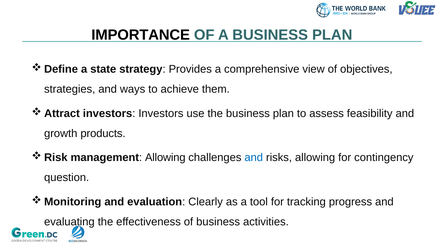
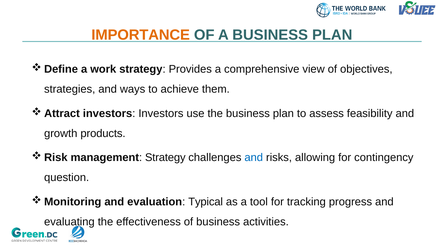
IMPORTANCE colour: black -> orange (141, 35)
state: state -> work (103, 69)
management Allowing: Allowing -> Strategy (165, 157)
Clearly: Clearly -> Typical (206, 202)
